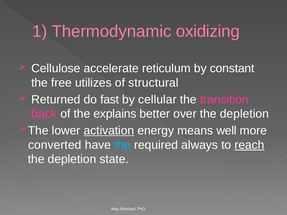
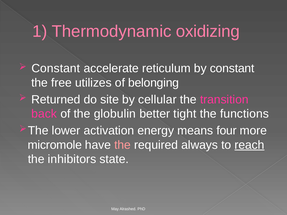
Cellulose: Cellulose -> Constant (56, 69)
structural: structural -> belonging (154, 83)
fast: fast -> site (110, 100)
explains: explains -> globulin (115, 114)
over: over -> tight (185, 114)
depletion: depletion -> functions (244, 114)
activation underline: present -> none (109, 131)
well: well -> four (227, 131)
converted: converted -> micromole (55, 145)
the colour: light blue -> pink (123, 145)
depletion: depletion -> inhibitors (72, 159)
